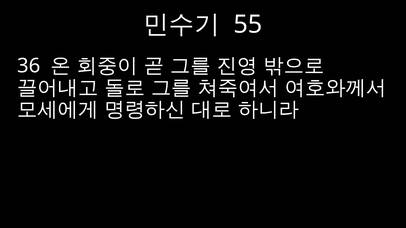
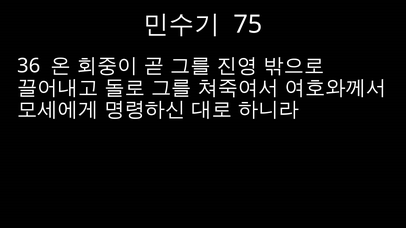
55: 55 -> 75 (248, 24)
